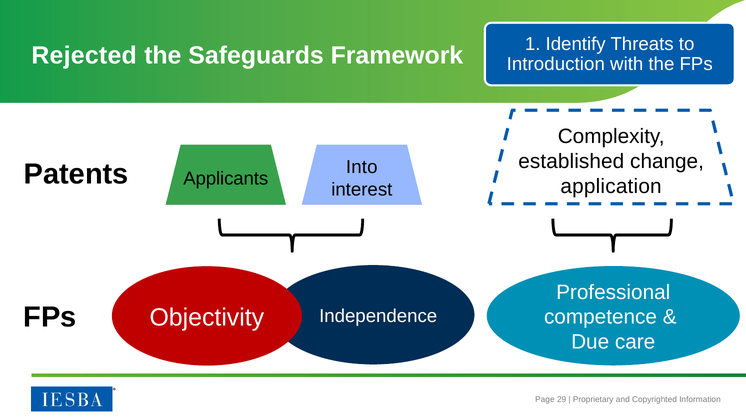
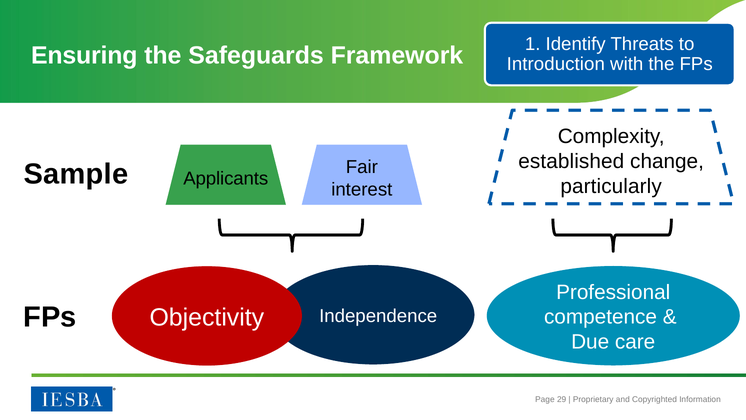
Rejected: Rejected -> Ensuring (84, 56)
Into: Into -> Fair (362, 167)
Patents: Patents -> Sample (76, 174)
application: application -> particularly (611, 186)
